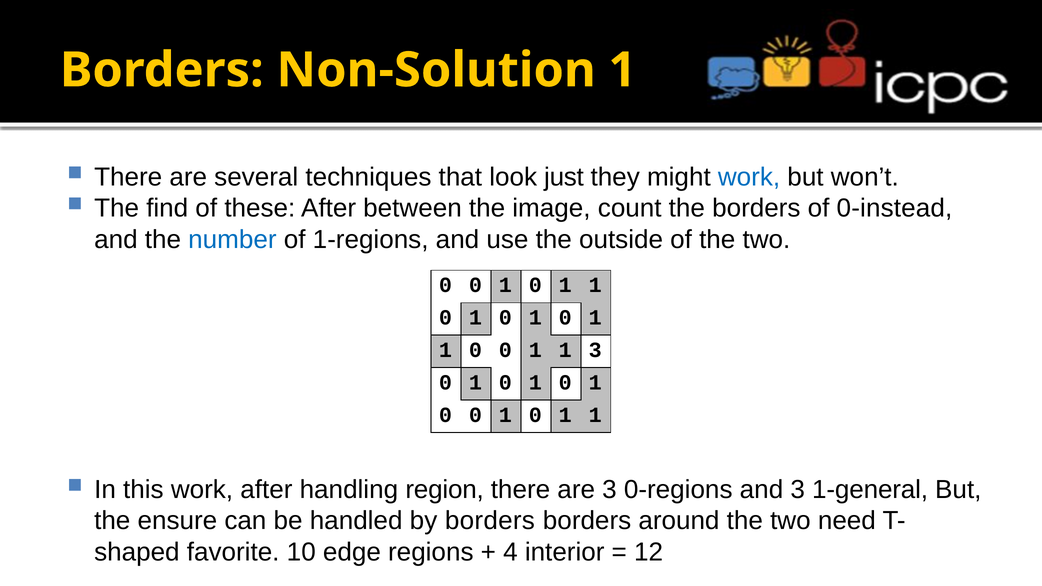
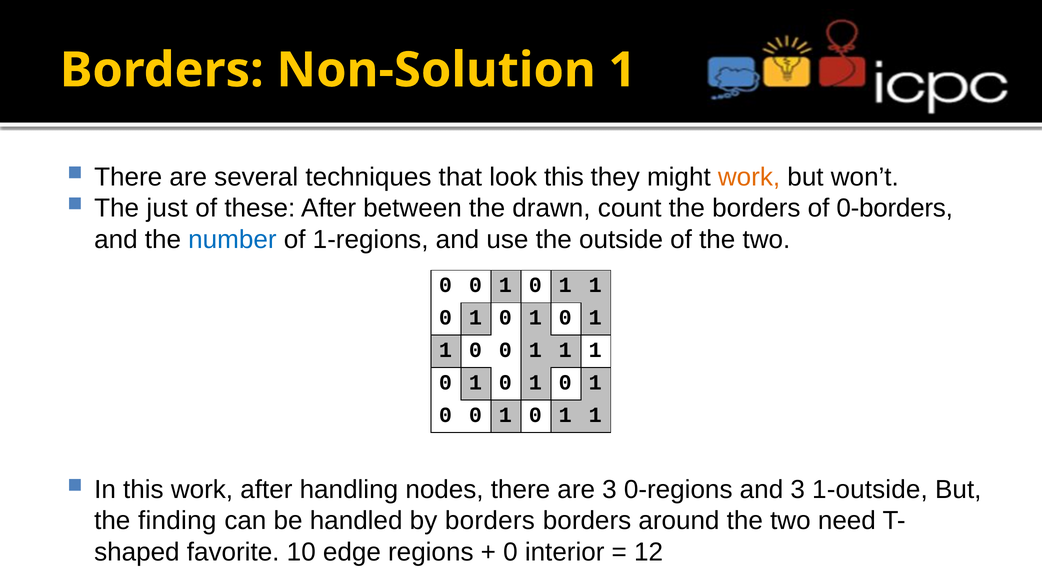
look just: just -> this (564, 177)
work colour: blue -> orange (749, 177)
find: find -> just (167, 208)
image: image -> drawn (551, 208)
0-instead: 0-instead -> 0-borders (895, 208)
1 1 3: 3 -> 1 (595, 350)
region: region -> nodes (444, 490)
1-general: 1-general -> 1-outside (870, 490)
ensure: ensure -> finding (177, 521)
4: 4 -> 0 (510, 552)
